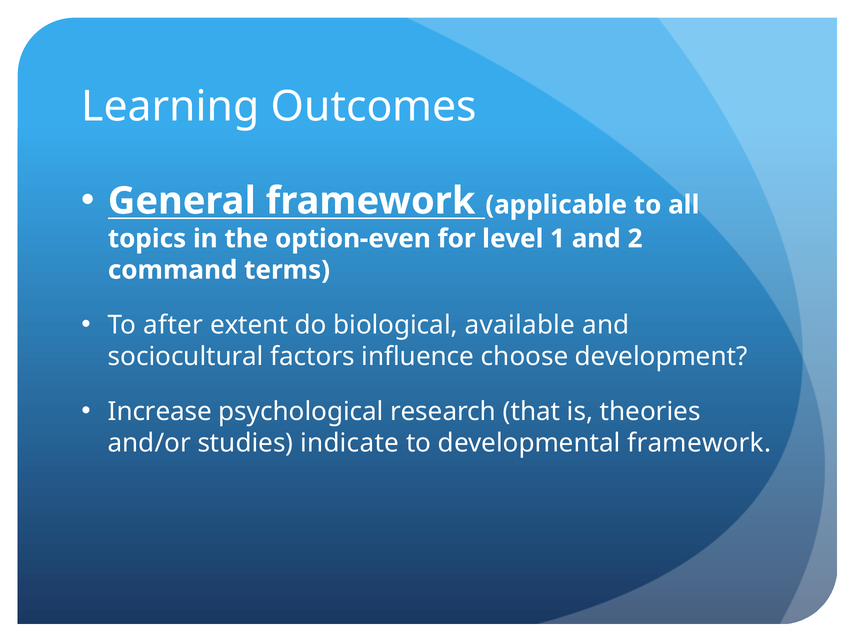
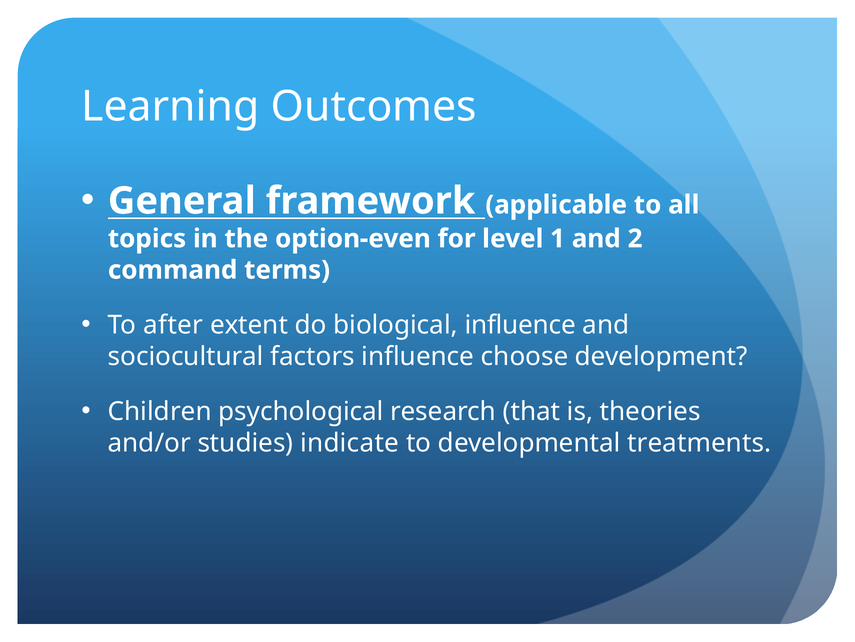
biological available: available -> influence (520, 325)
Increase: Increase -> Children (160, 411)
developmental framework: framework -> treatments (699, 443)
